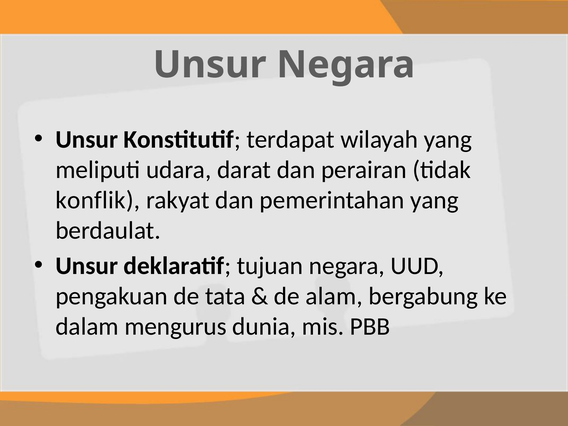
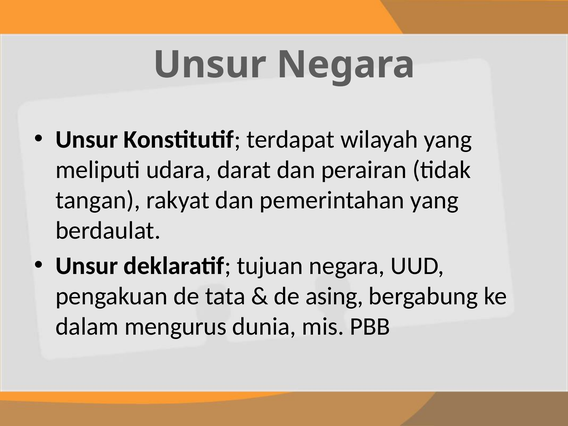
konflik: konflik -> tangan (98, 200)
alam: alam -> asing (334, 296)
